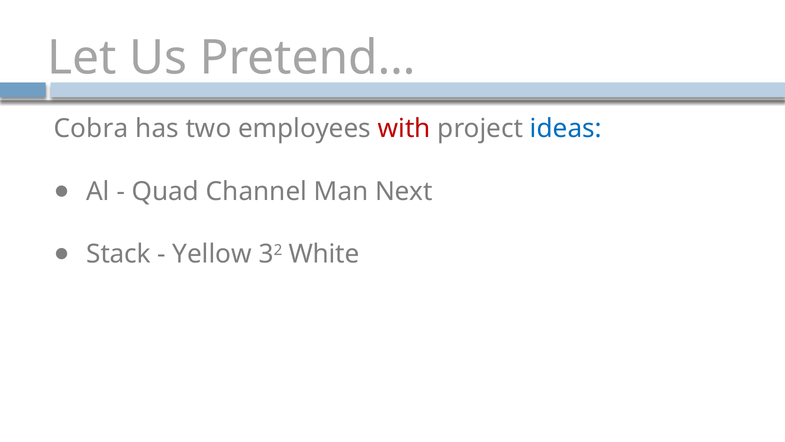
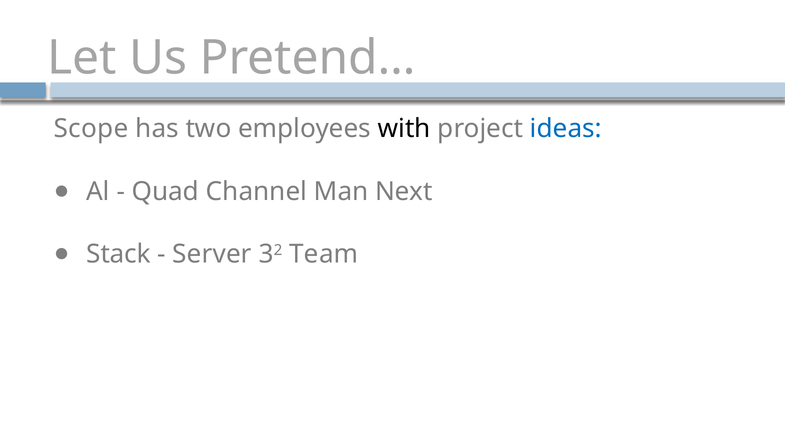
Cobra: Cobra -> Scope (91, 128)
with colour: red -> black (404, 128)
Yellow: Yellow -> Server (212, 254)
White: White -> Team (324, 254)
